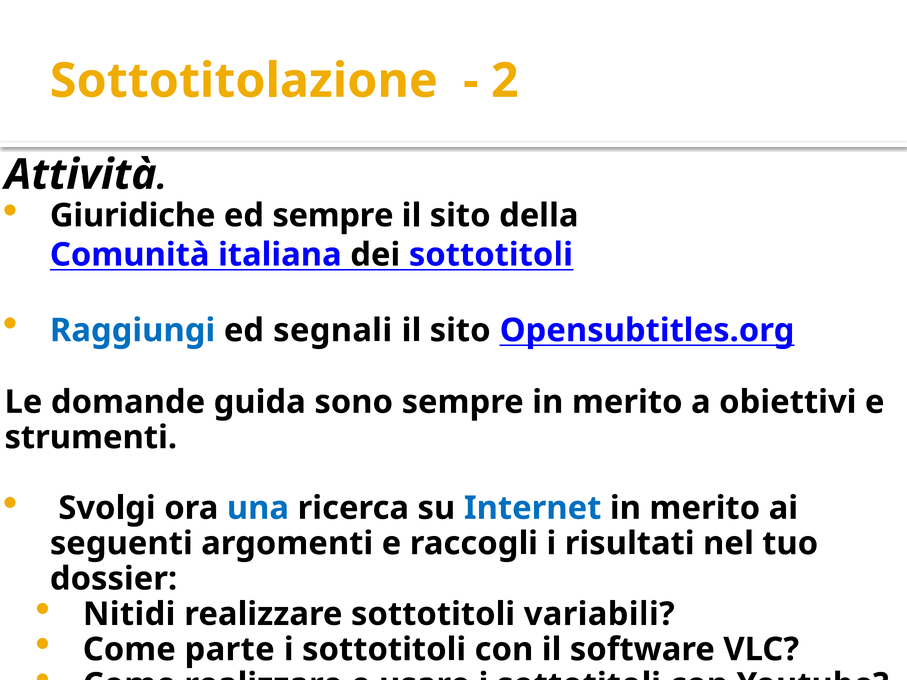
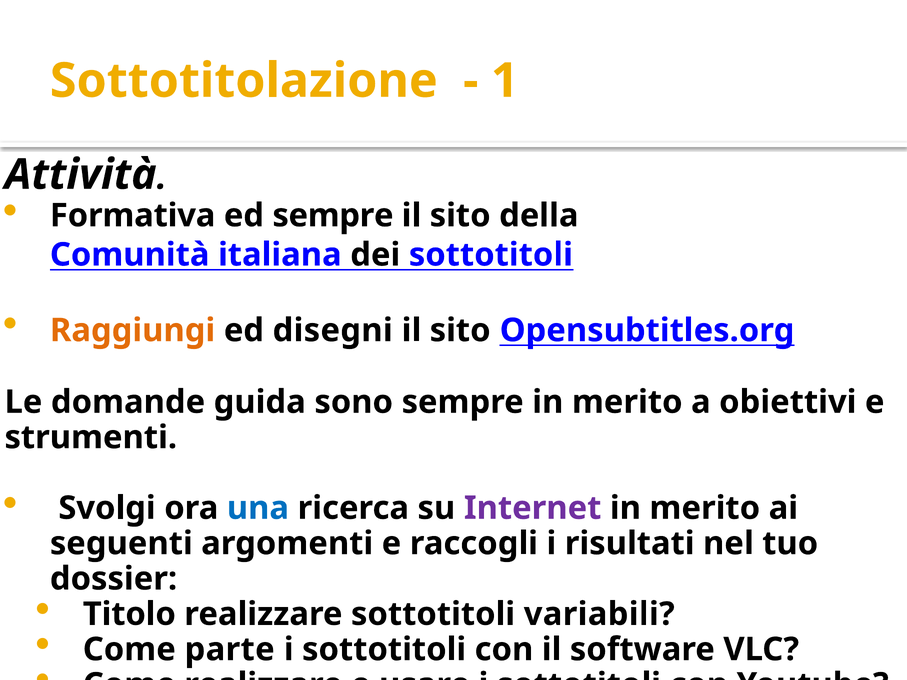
2: 2 -> 1 (505, 81)
Giuridiche: Giuridiche -> Formativa (133, 216)
Raggiungi colour: blue -> orange (133, 330)
segnali: segnali -> disegni (333, 330)
Internet colour: blue -> purple (533, 508)
Nitidi: Nitidi -> Titolo (129, 614)
